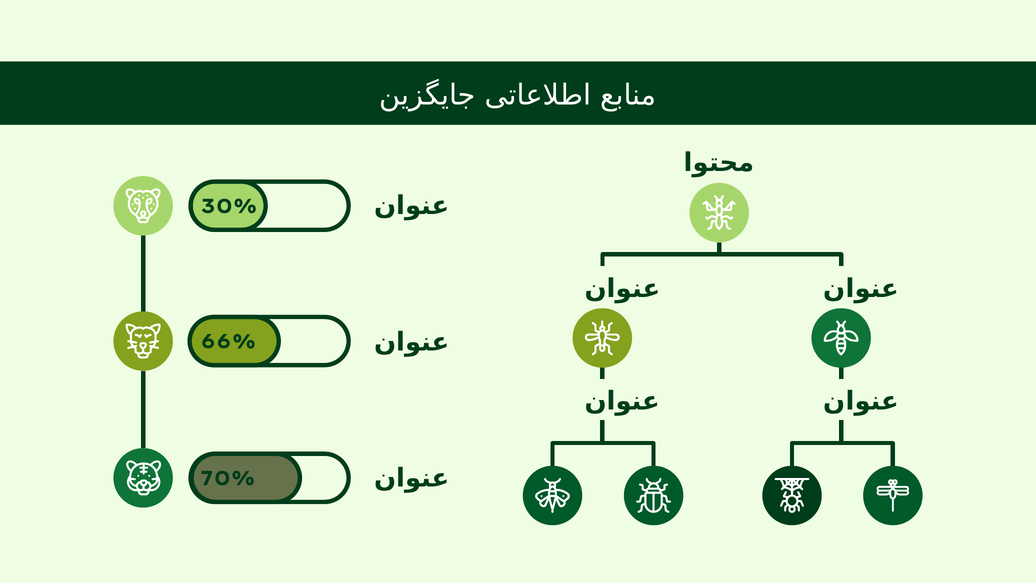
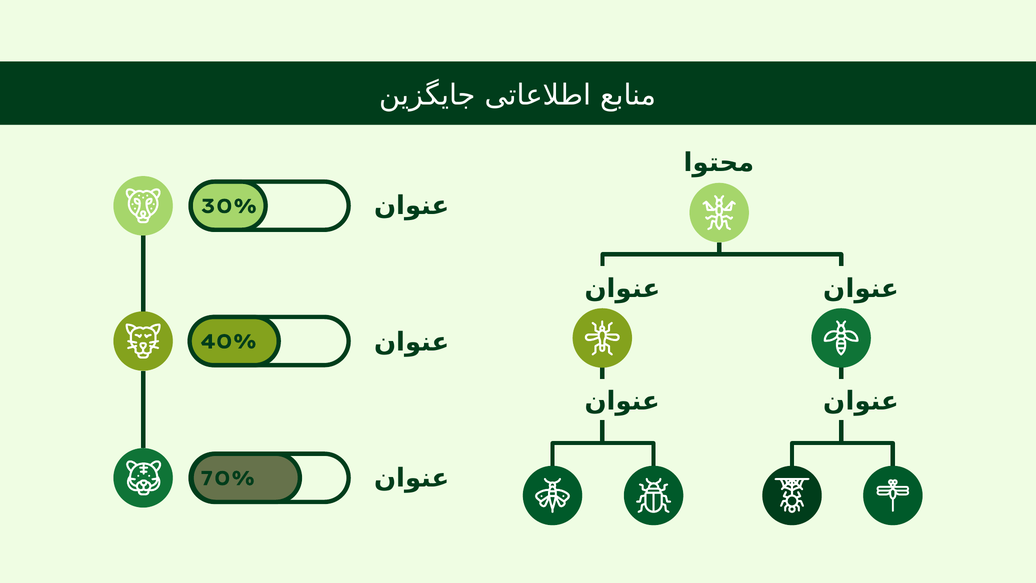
66%: 66% -> 40% (229, 342)
